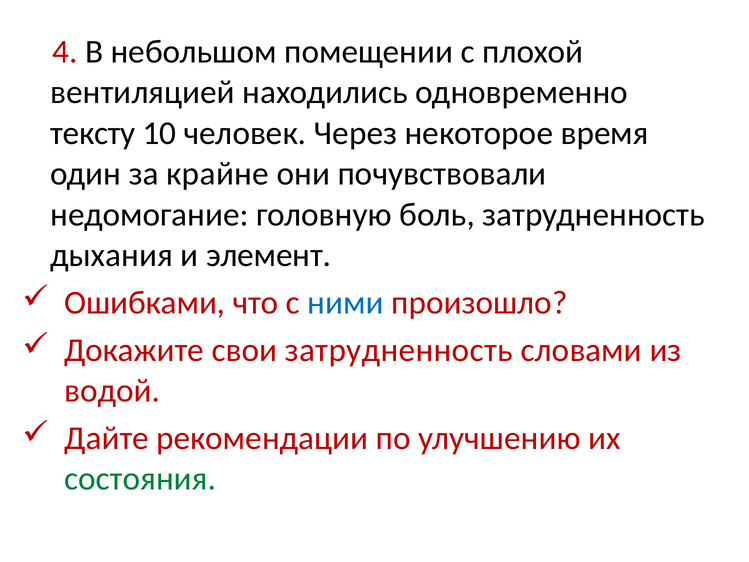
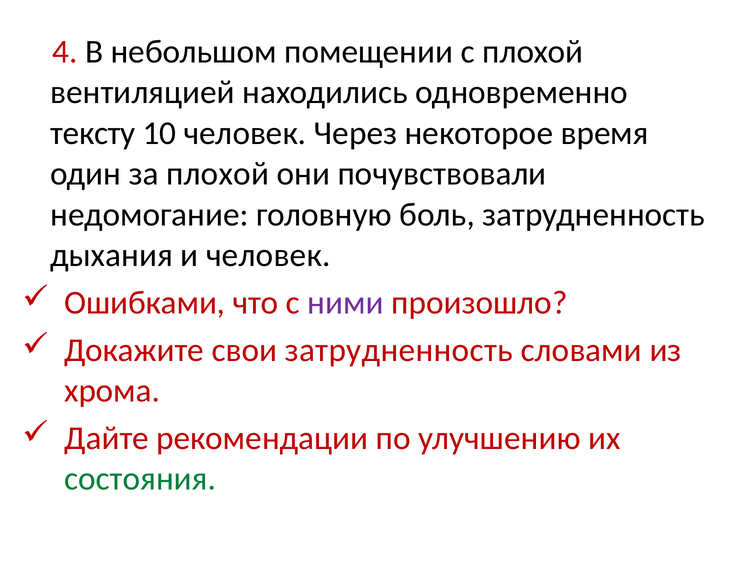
за крайне: крайне -> плохой (218, 174)
и элемент: элемент -> человек (268, 255)
ними colour: blue -> purple (346, 303)
водой: водой -> хрома (112, 391)
